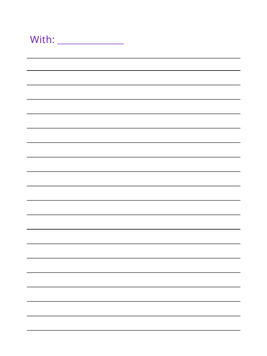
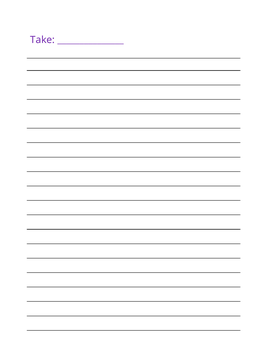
With: With -> Take (42, 40)
